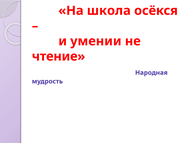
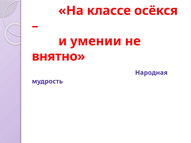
школа: школа -> классе (109, 11)
чтение: чтение -> внятно (59, 56)
